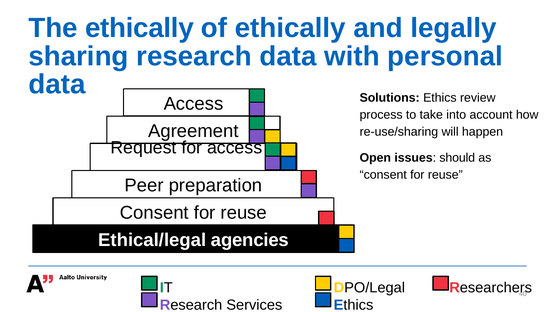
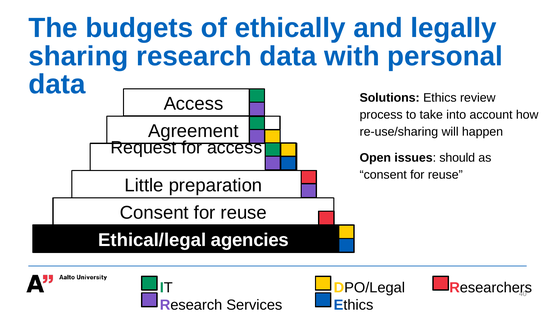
The ethically: ethically -> budgets (139, 28)
Peer: Peer -> Little (144, 186)
